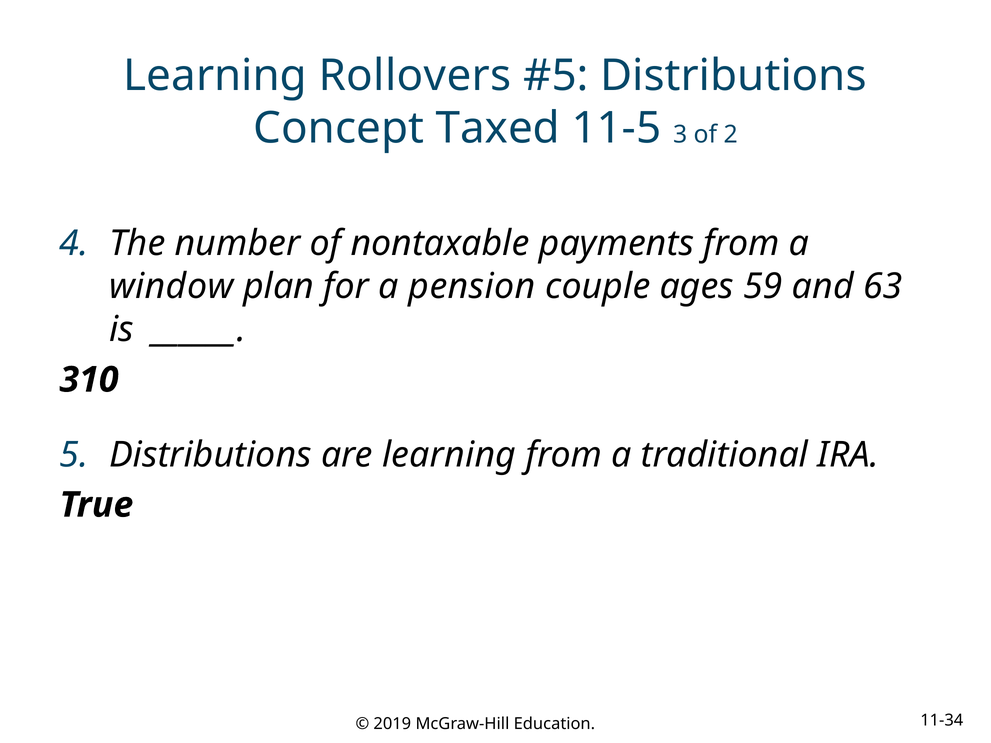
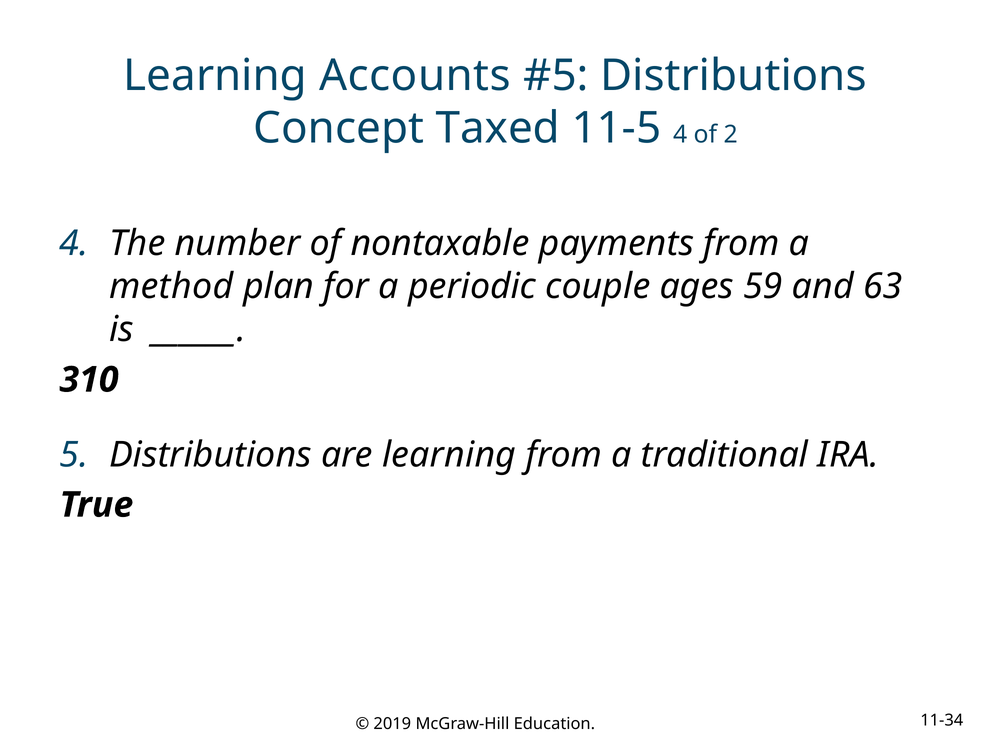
Rollovers: Rollovers -> Accounts (415, 76)
11-5 3: 3 -> 4 (680, 135)
window: window -> method (171, 287)
pension: pension -> periodic (472, 287)
